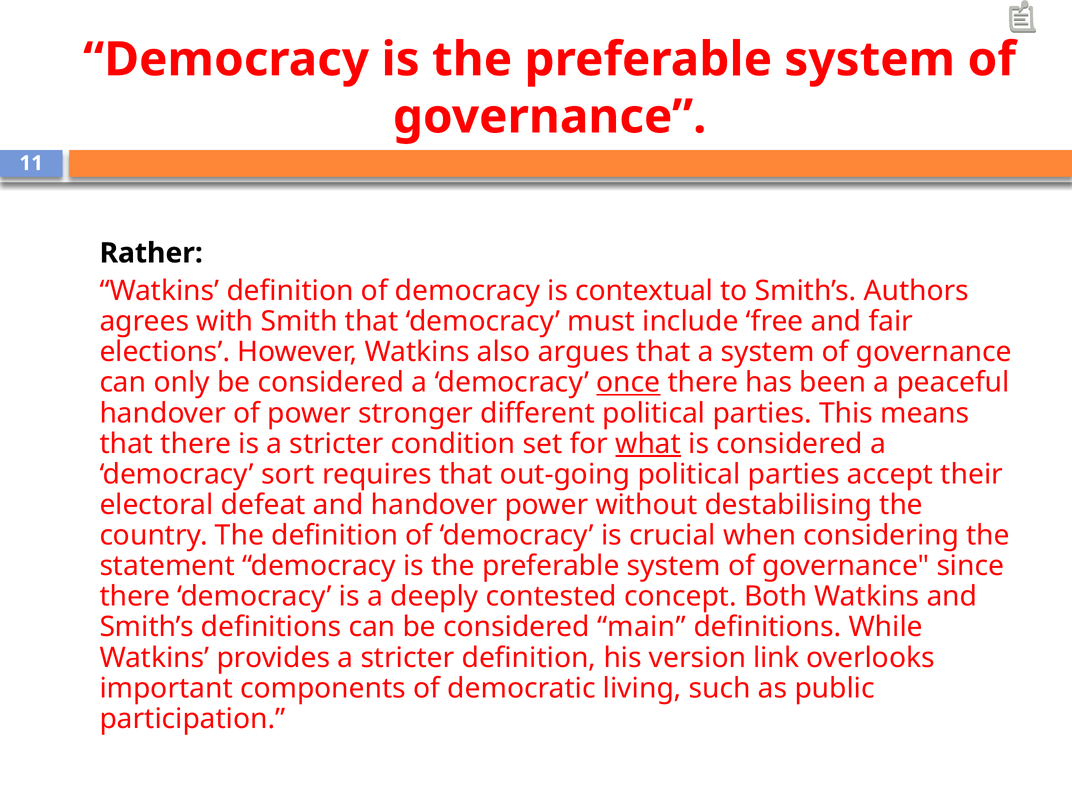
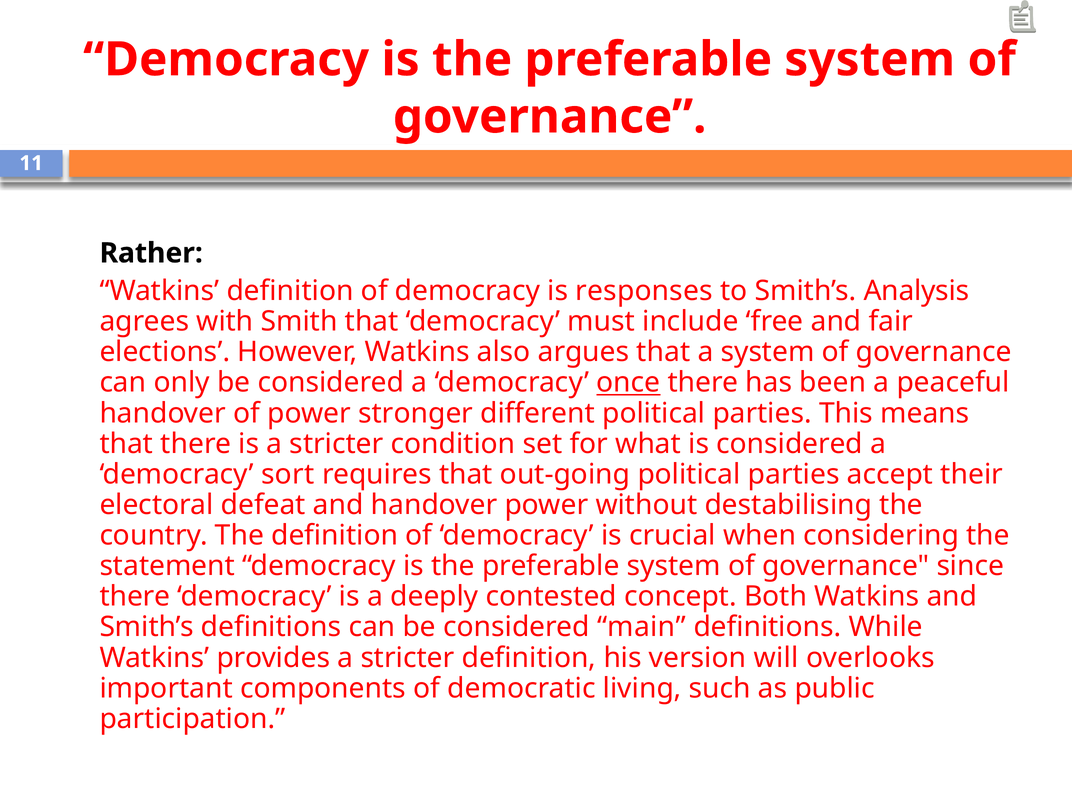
contextual: contextual -> responses (644, 291)
Authors: Authors -> Analysis (916, 291)
what underline: present -> none (648, 444)
link: link -> will (776, 658)
